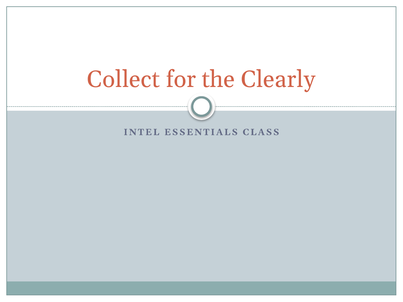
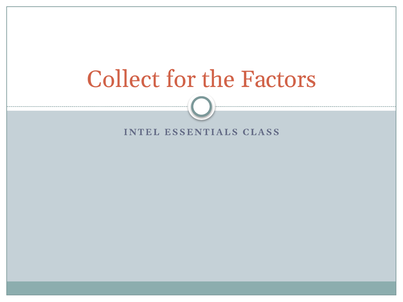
Clearly: Clearly -> Factors (278, 80)
